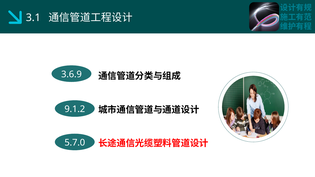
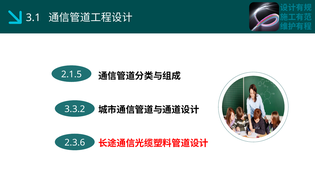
3.6.9: 3.6.9 -> 2.1.5 (71, 74)
9.1.2: 9.1.2 -> 3.3.2 (75, 109)
5.7.0: 5.7.0 -> 2.3.6 (75, 143)
